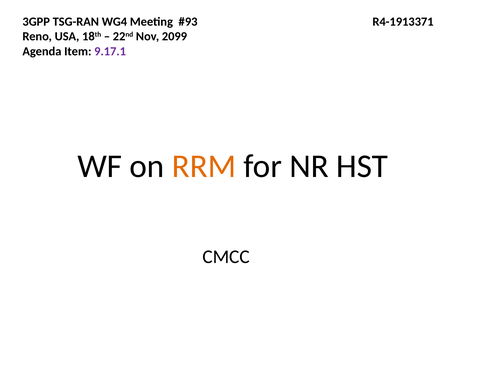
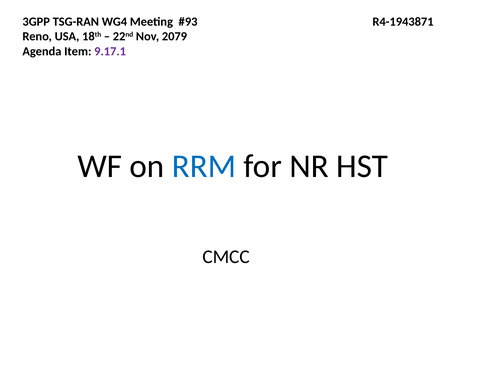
R4-1913371: R4-1913371 -> R4-1943871 (403, 22)
2099: 2099 -> 2079 (174, 36)
RRM colour: orange -> blue (204, 166)
